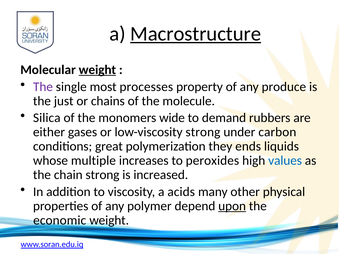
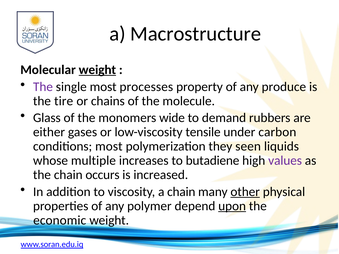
Macrostructure underline: present -> none (196, 34)
just: just -> tire (64, 101)
Silica: Silica -> Glass (47, 118)
low-viscosity strong: strong -> tensile (203, 132)
conditions great: great -> most (109, 146)
ends: ends -> seen (248, 146)
peroxides: peroxides -> butadiene (213, 161)
values colour: blue -> purple (285, 161)
chain strong: strong -> occurs (103, 175)
a acids: acids -> chain (181, 192)
other underline: none -> present (245, 192)
